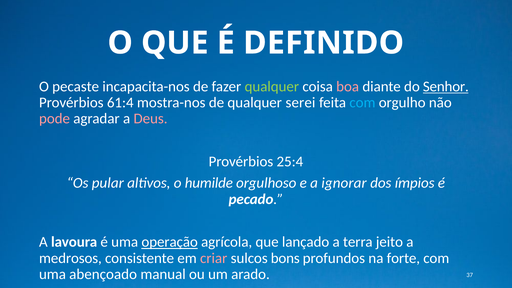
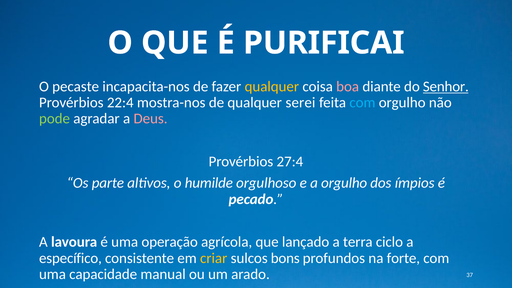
DEFINIDO: DEFINIDO -> PURIFICAI (324, 43)
qualquer colour: light green -> yellow (272, 87)
61:4: 61:4 -> 22:4 (120, 103)
pode colour: pink -> light green (54, 119)
25:4: 25:4 -> 27:4 (290, 162)
pular: pular -> parte (108, 183)
a ignorar: ignorar -> orgulho (344, 183)
operação underline: present -> none (170, 242)
jeito: jeito -> ciclo (389, 242)
medrosos: medrosos -> específico (70, 258)
criar colour: pink -> yellow (214, 258)
abençoado: abençoado -> capacidade (103, 274)
